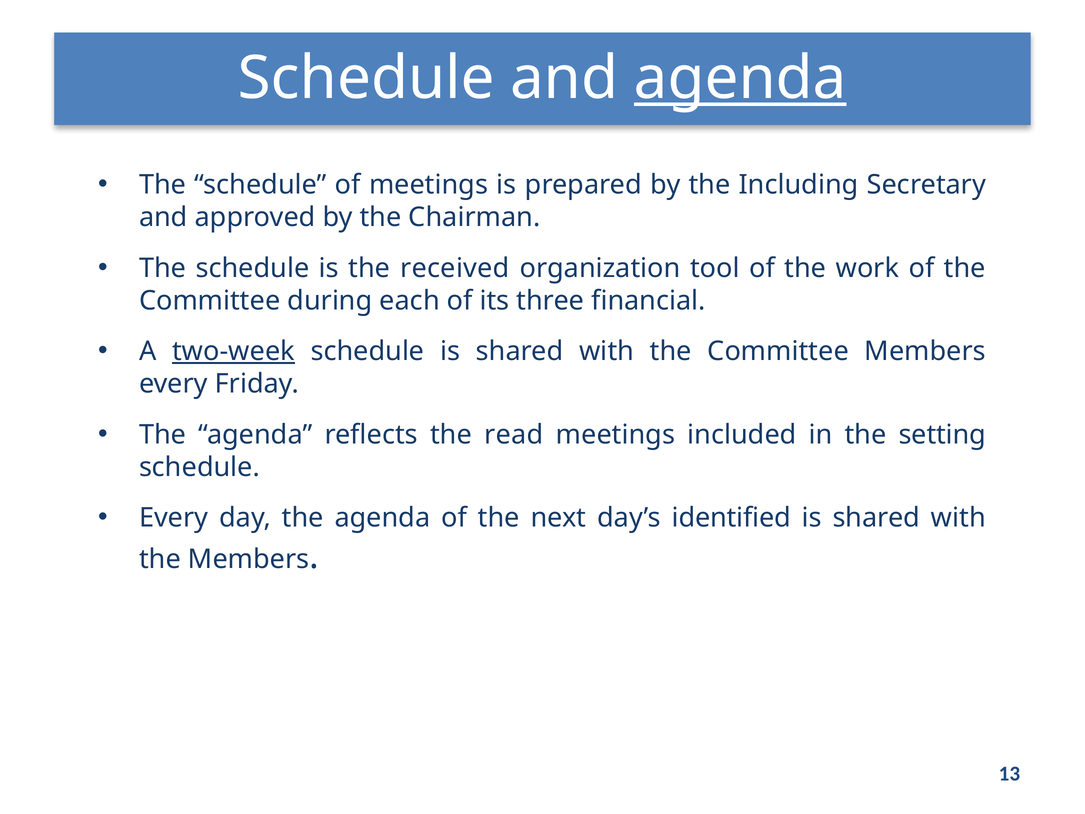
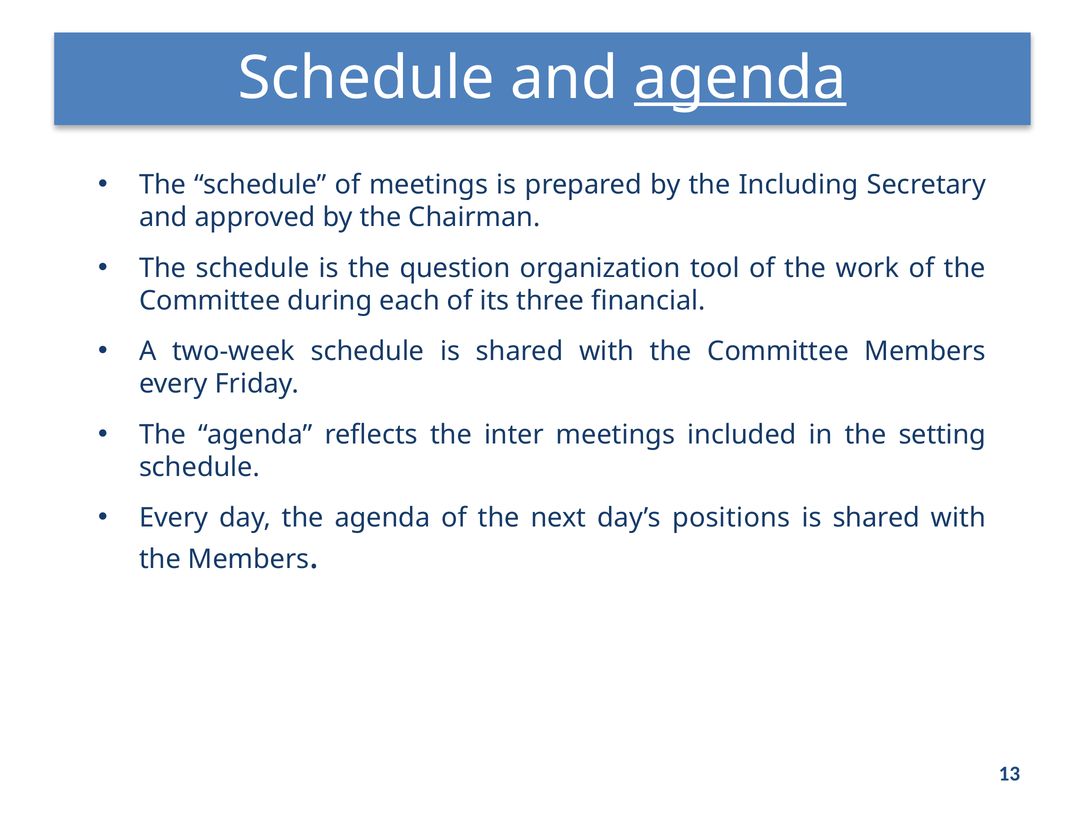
received: received -> question (455, 268)
two-week underline: present -> none (233, 351)
read: read -> inter (514, 434)
identified: identified -> positions (731, 518)
